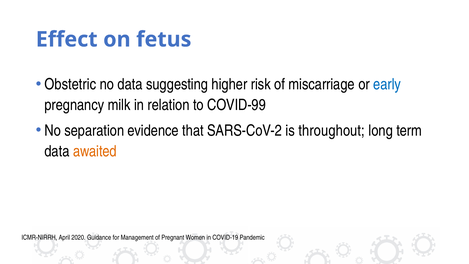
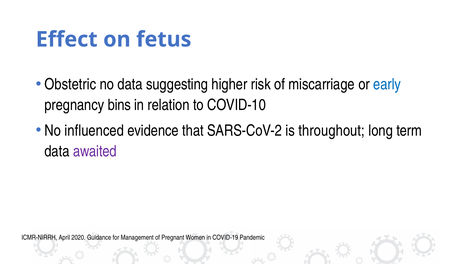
milk: milk -> bins (119, 105)
COVID-99: COVID-99 -> COVID-10 (236, 105)
separation: separation -> influenced (94, 130)
awaited colour: orange -> purple (95, 151)
